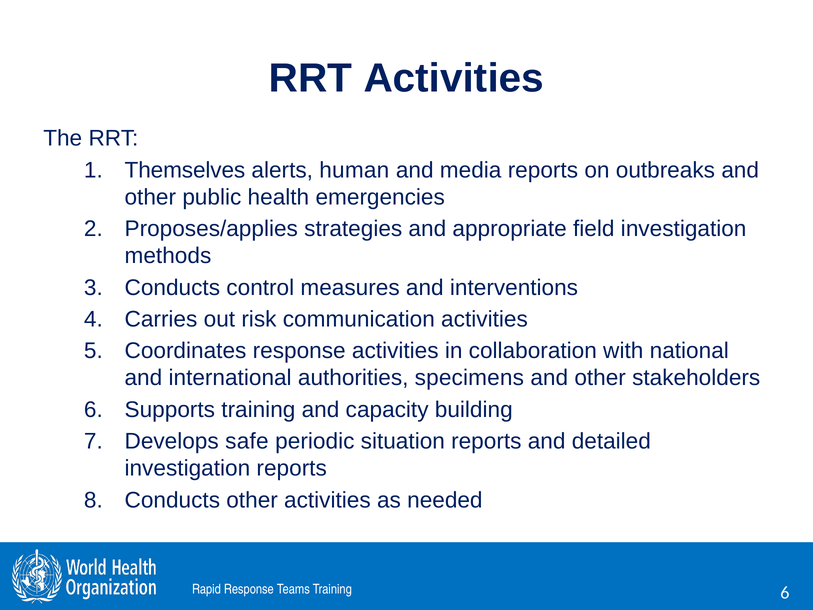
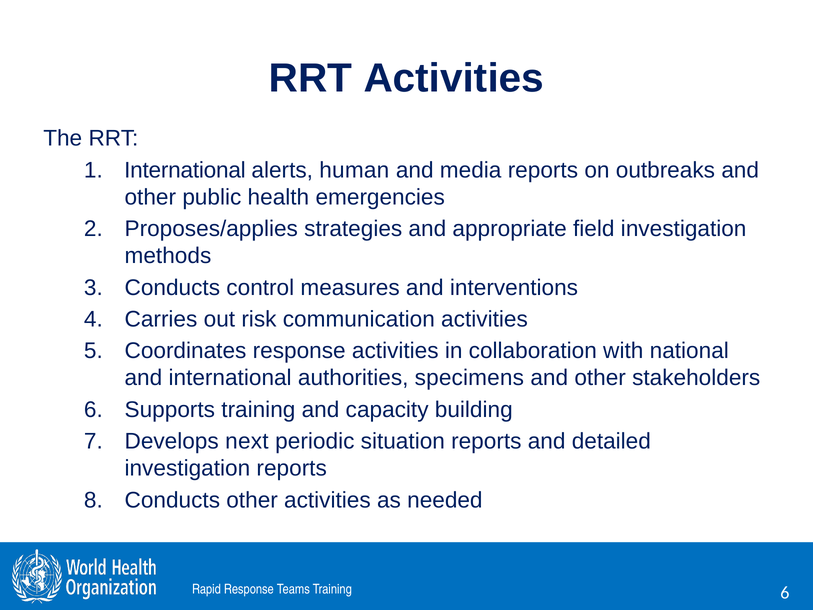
Themselves: Themselves -> International (185, 170)
safe: safe -> next (247, 441)
